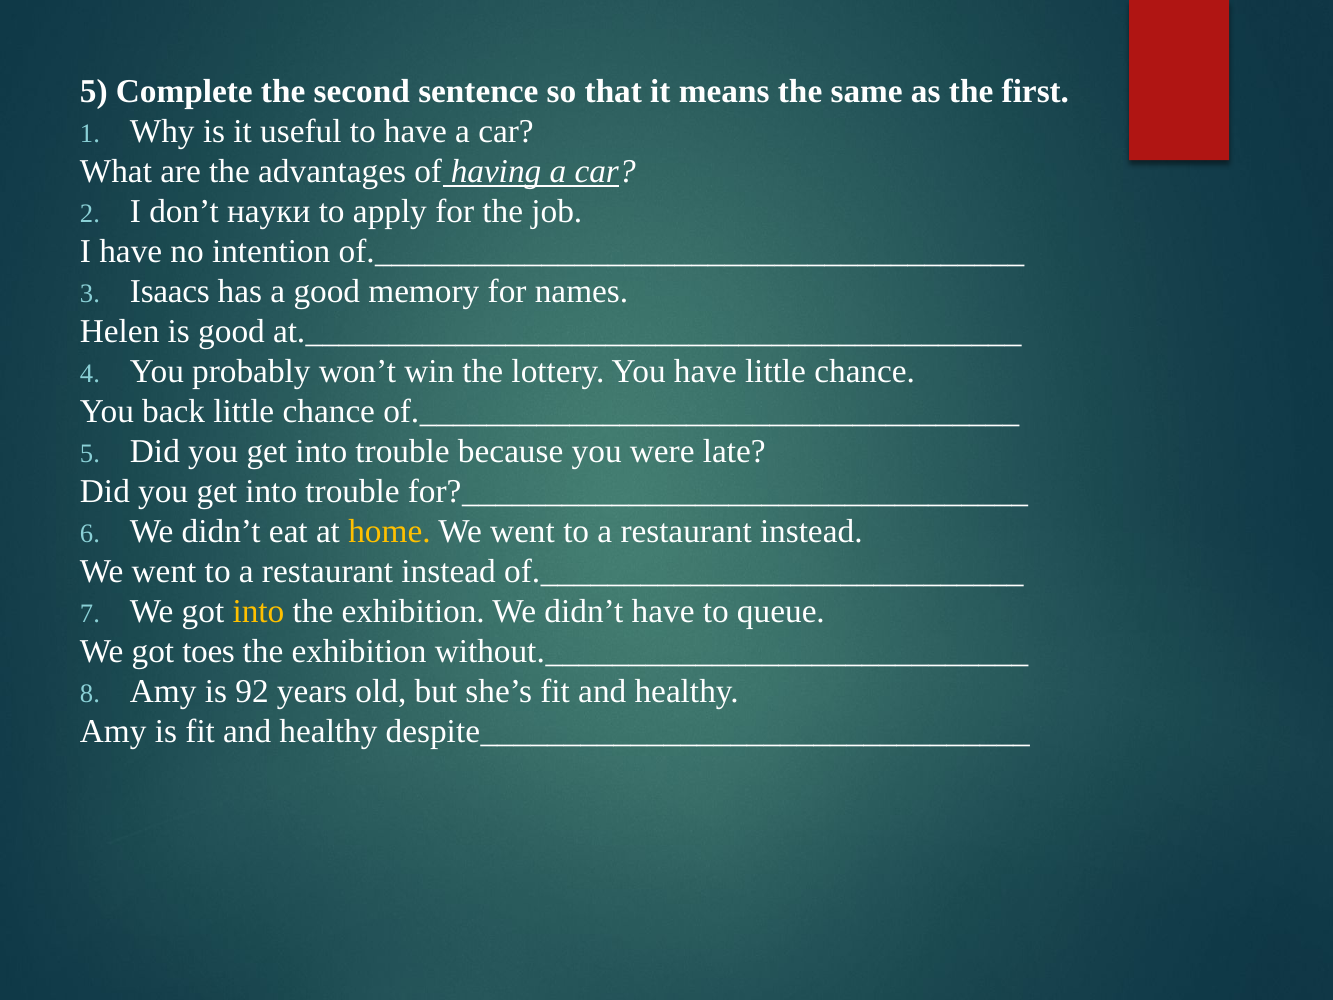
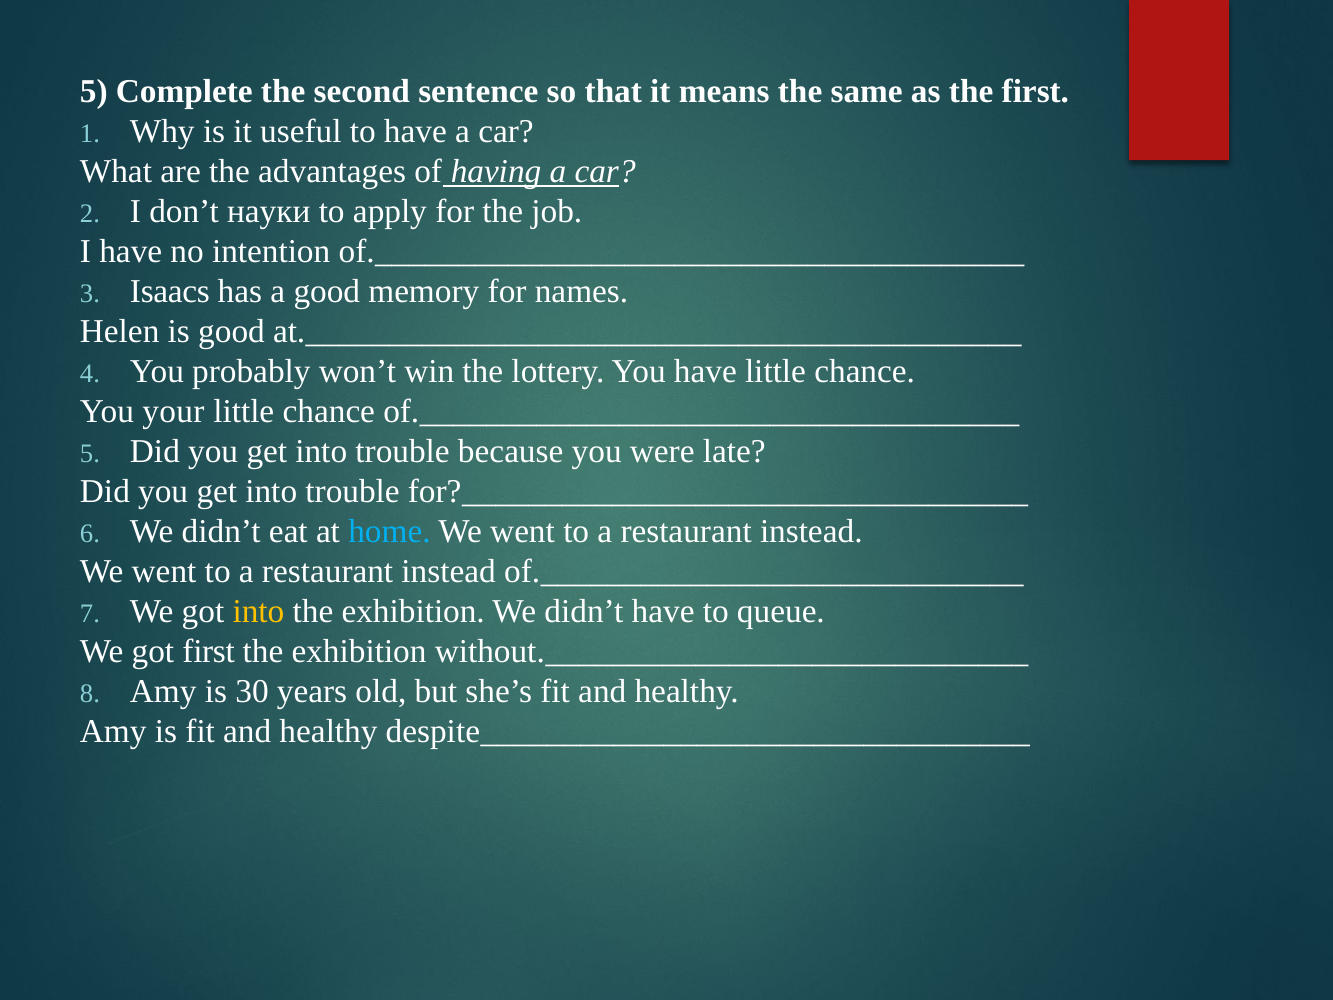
back: back -> your (173, 411)
home colour: yellow -> light blue (389, 531)
got toes: toes -> first (209, 651)
92: 92 -> 30 (252, 691)
